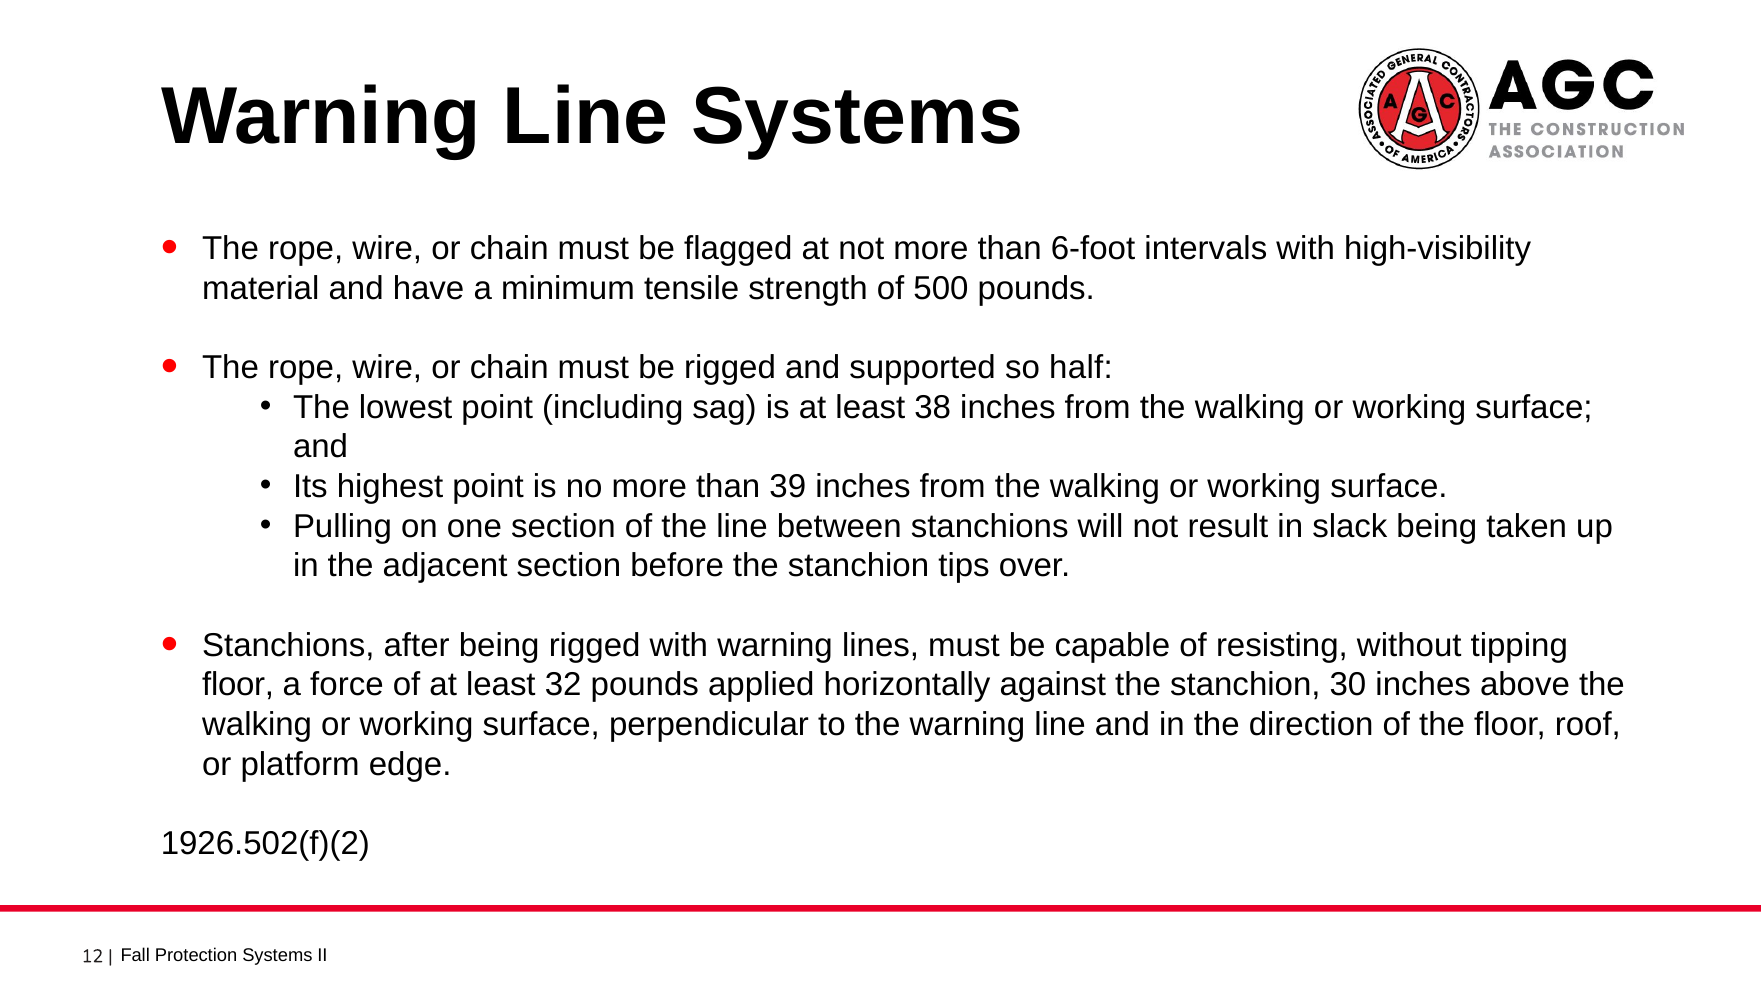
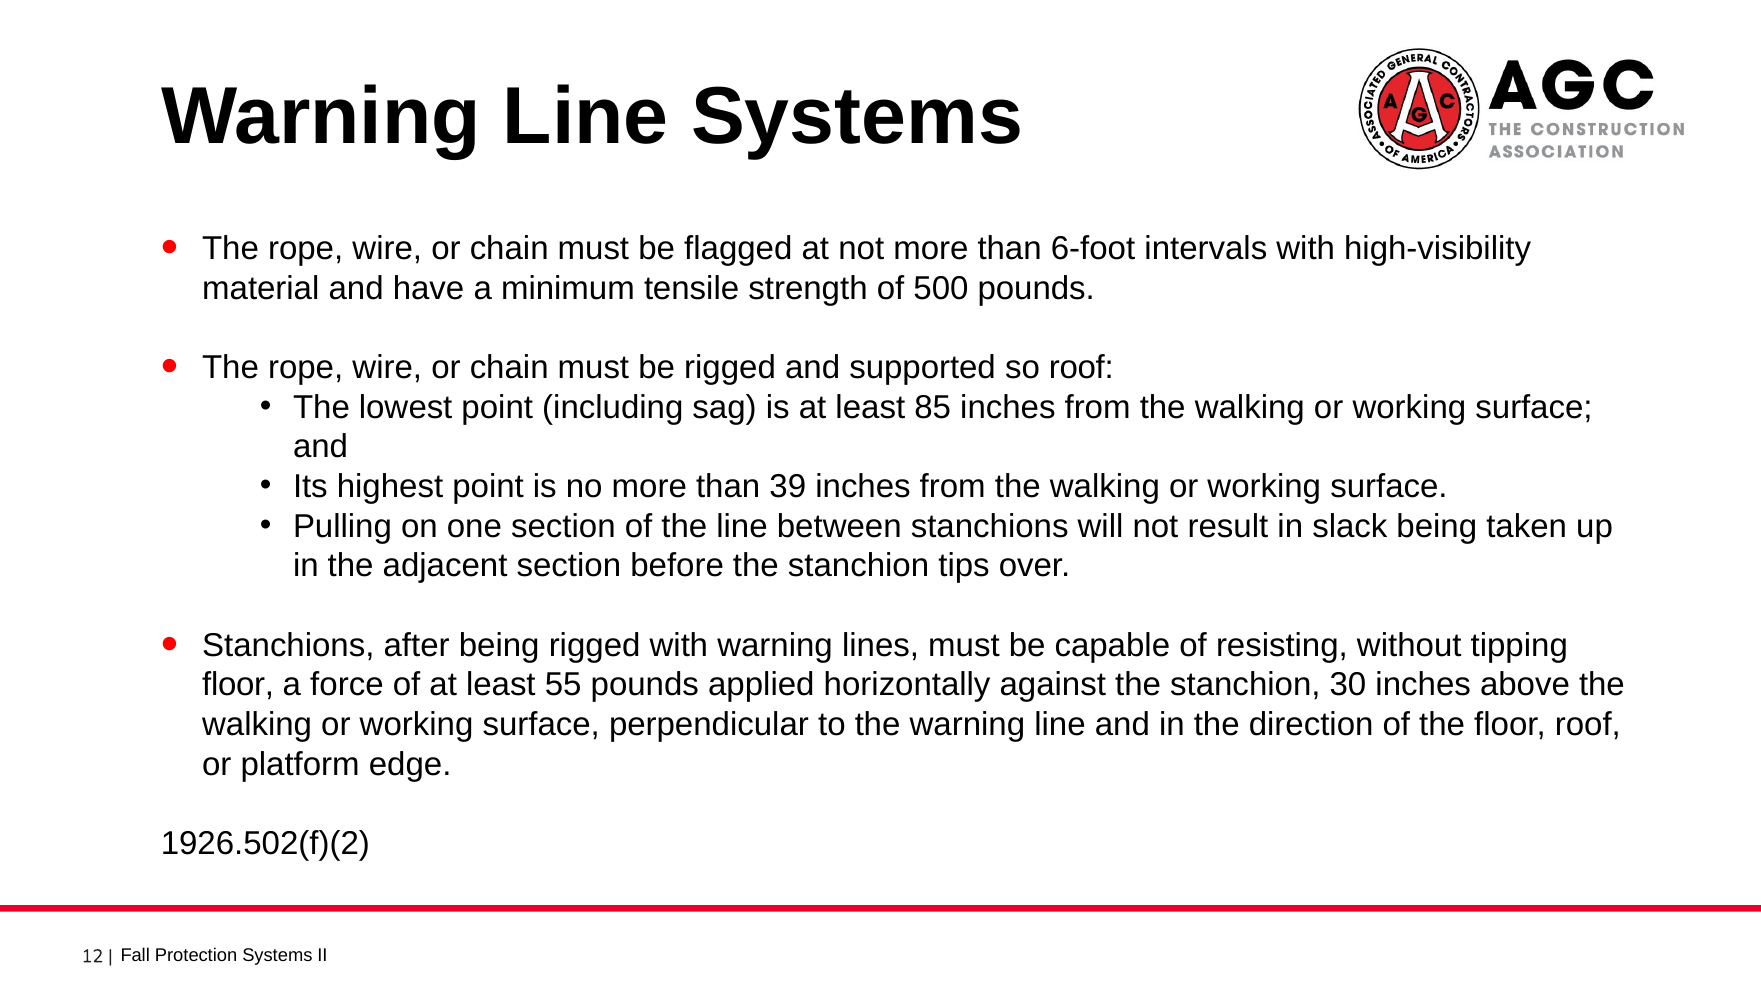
so half: half -> roof (1081, 368)
38: 38 -> 85 (933, 407)
32: 32 -> 55 (563, 685)
